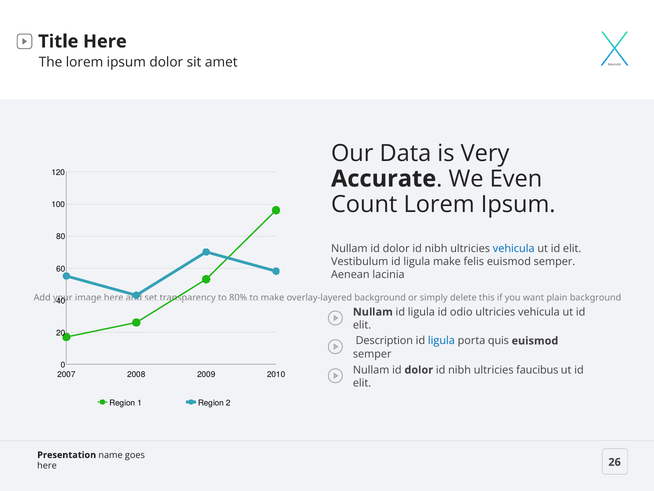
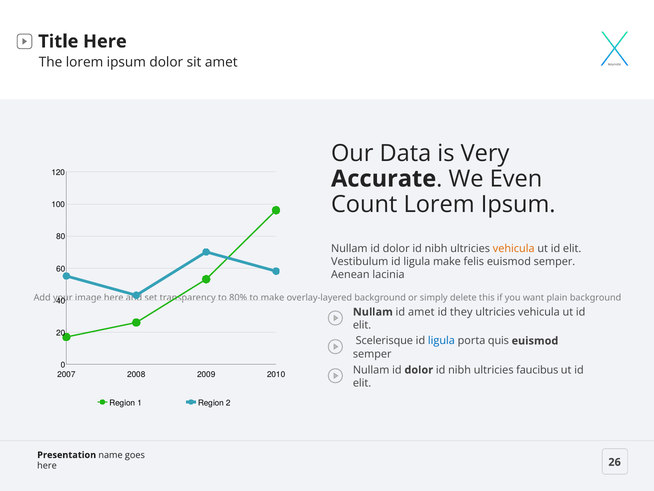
vehicula colour: blue -> orange (514, 248)
Nullam id ligula: ligula -> amet (421, 312)
odio: odio -> they (461, 312)
Description: Description -> Scelerisque (384, 341)
